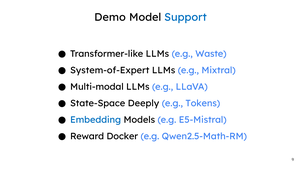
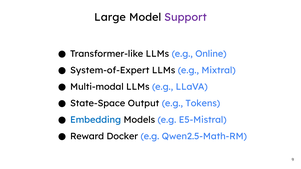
Demo: Demo -> Large (110, 17)
Support colour: blue -> purple (185, 17)
Waste: Waste -> Online (211, 54)
Deeply: Deeply -> Output (143, 104)
